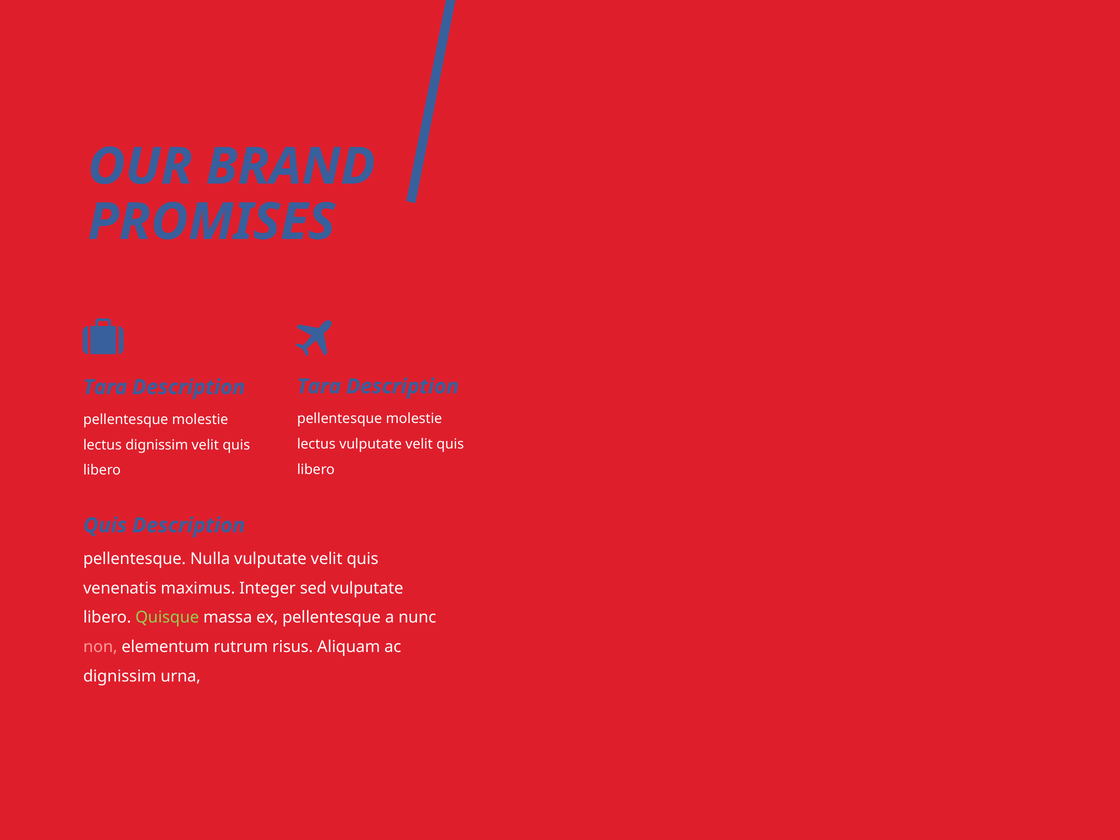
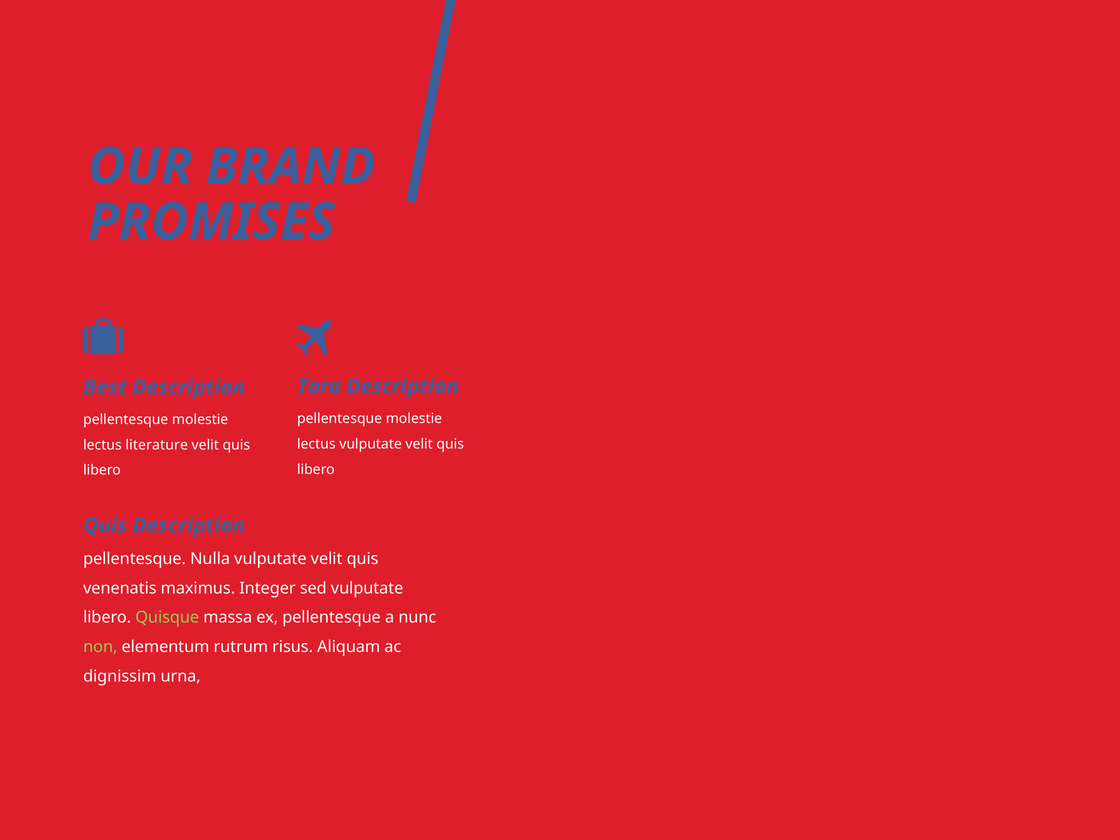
Tara: Tara -> Best (105, 387)
lectus dignissim: dignissim -> literature (157, 445)
non colour: pink -> light green (100, 647)
